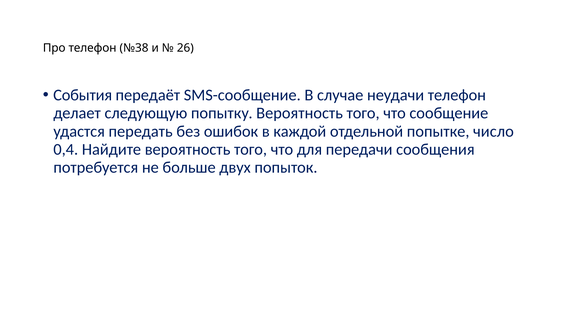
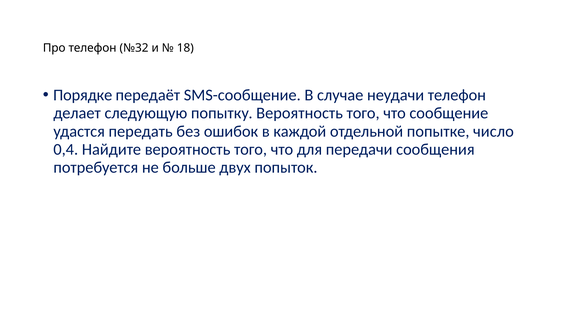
№38: №38 -> №32 (134, 48)
26: 26 -> 18 (185, 48)
События: События -> Порядке (83, 95)
